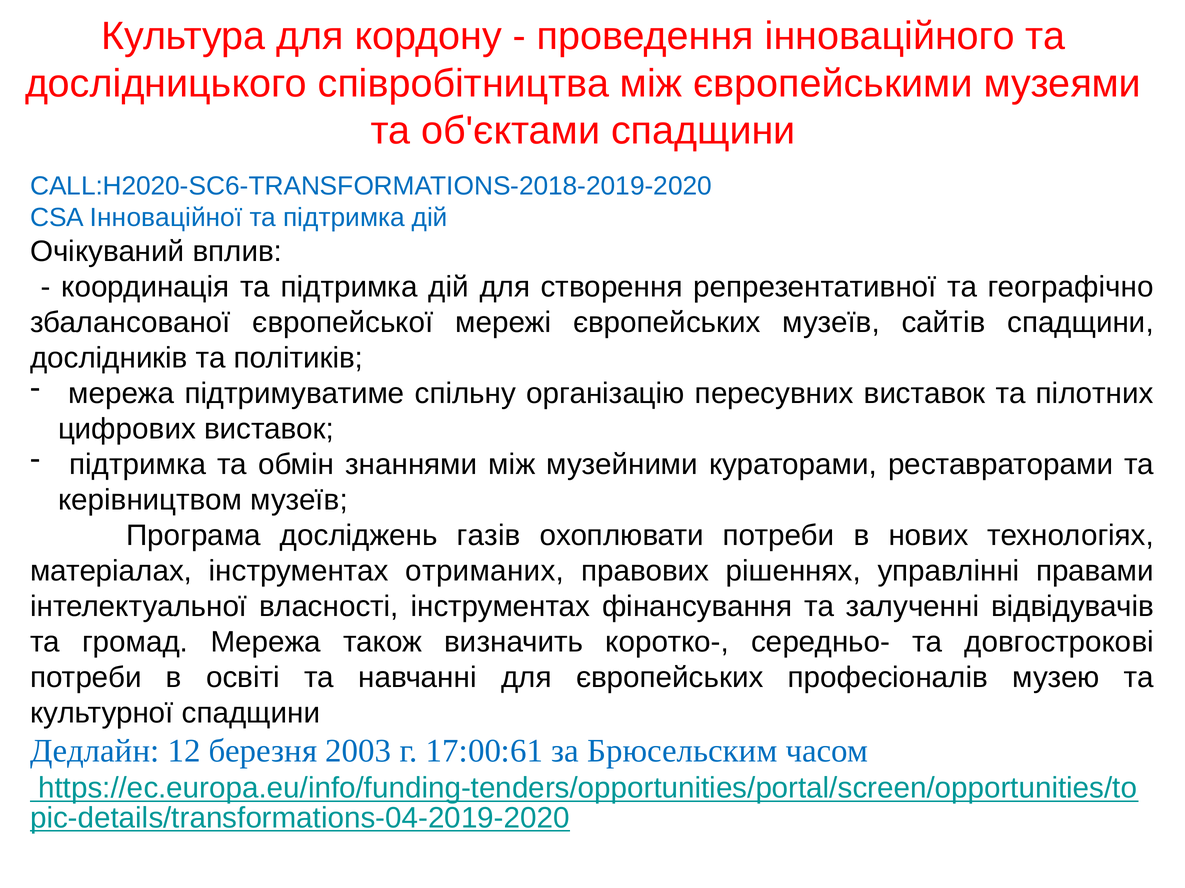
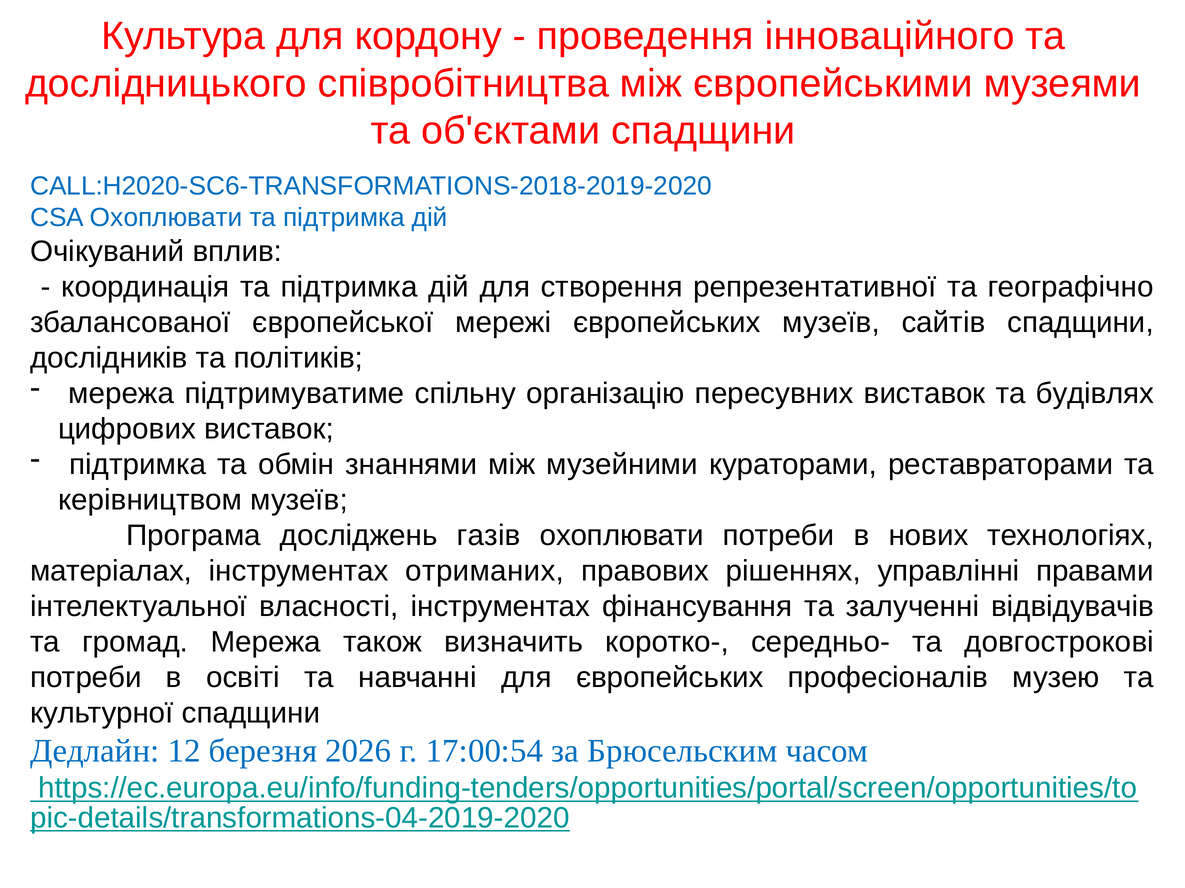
CSA Інноваційної: Інноваційної -> Охоплювати (166, 218)
пілотних: пілотних -> будівлях (1095, 394)
2003: 2003 -> 2026 (358, 752)
17:00:61: 17:00:61 -> 17:00:54 (485, 752)
